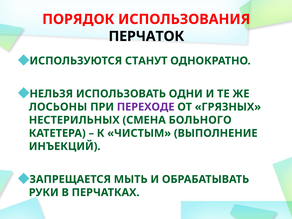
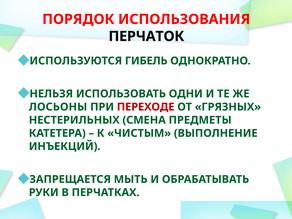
СТАНУТ: СТАНУТ -> ГИБЕЛЬ (146, 61)
ПЕРЕХОДЕ colour: purple -> red (146, 107)
БОЛЬНОГО: БОЛЬНОГО -> ПРЕДМЕТЫ (200, 120)
